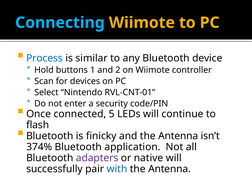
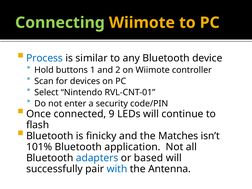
Connecting colour: light blue -> light green (60, 23)
5: 5 -> 9 (112, 114)
and the Antenna: Antenna -> Matches (178, 136)
374%: 374% -> 101% (39, 147)
adapters colour: purple -> blue (97, 158)
native: native -> based (149, 158)
